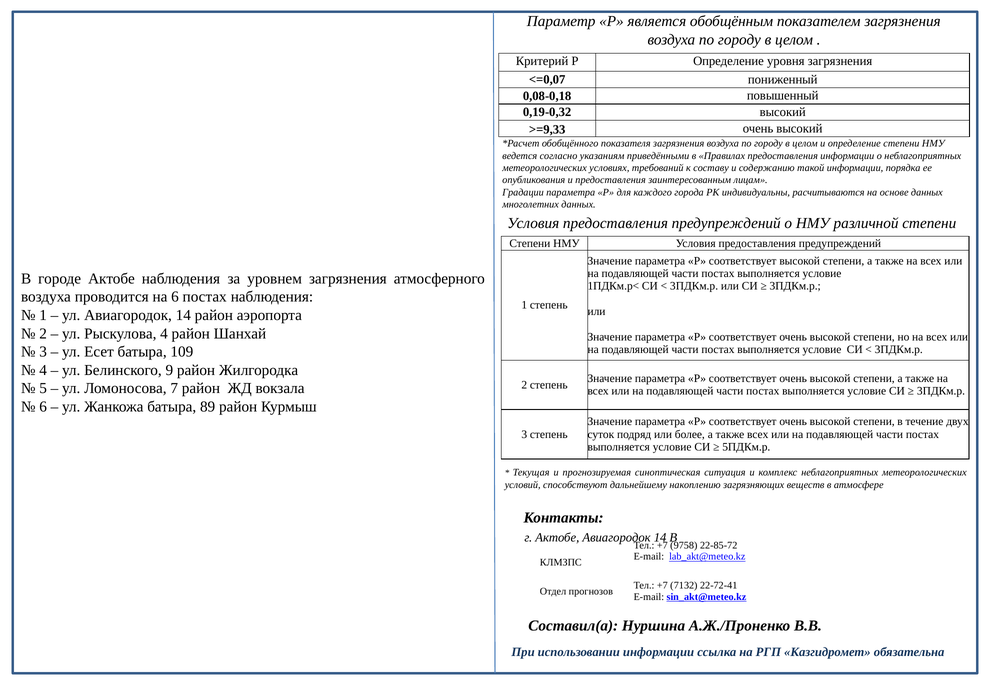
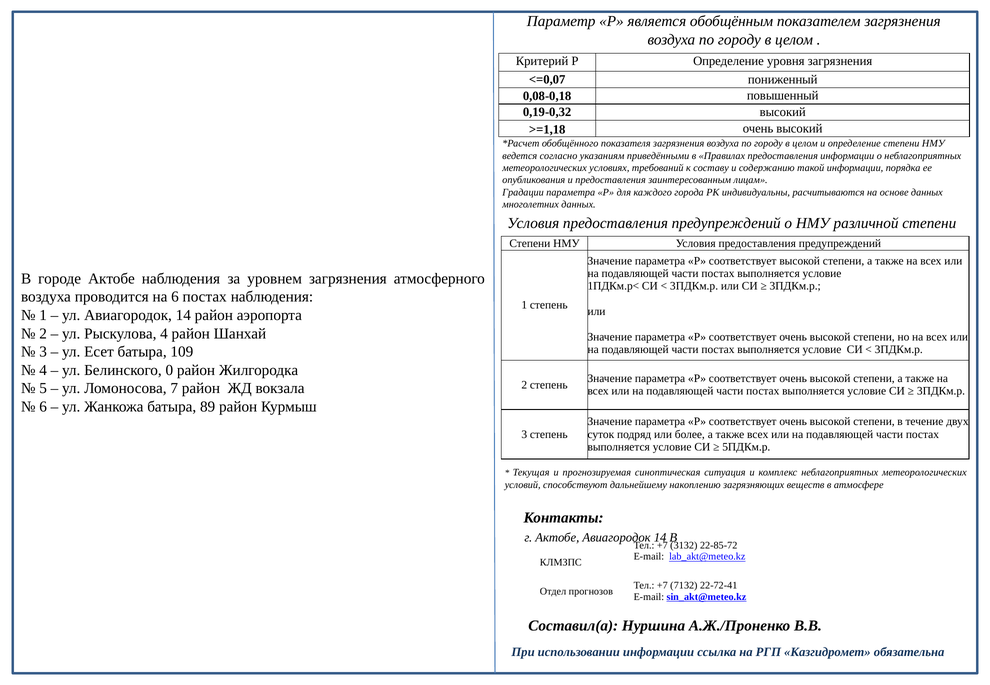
>=9,33: >=9,33 -> >=1,18 (547, 130)
9: 9 -> 0 (169, 370)
9758: 9758 -> 3132 (684, 546)
